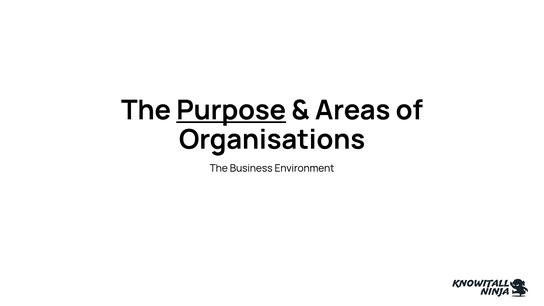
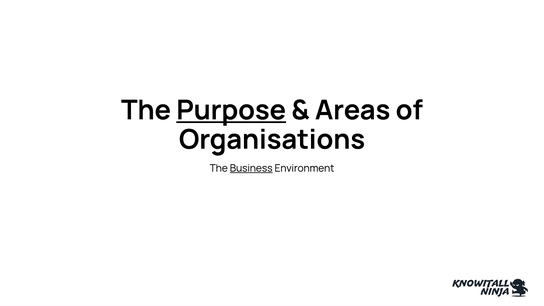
Business underline: none -> present (251, 168)
